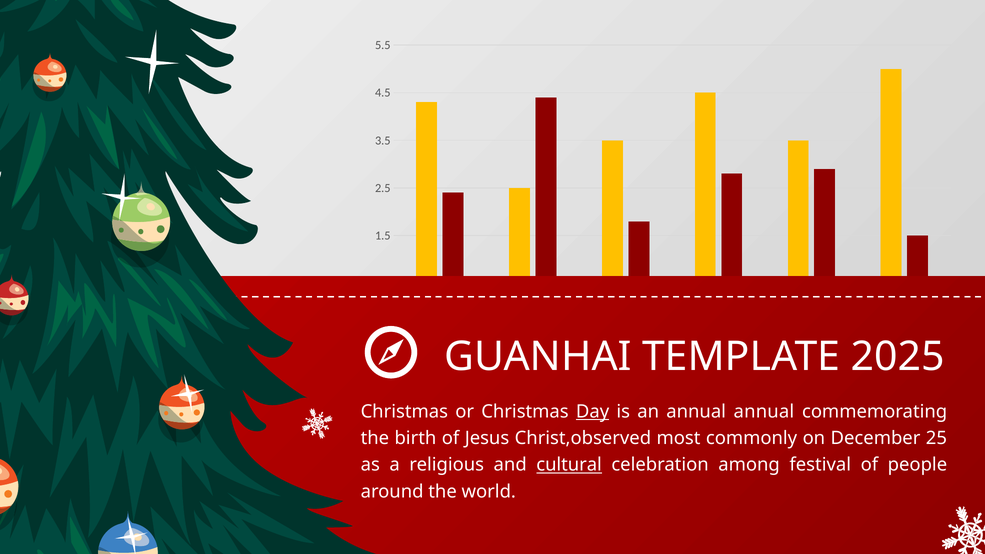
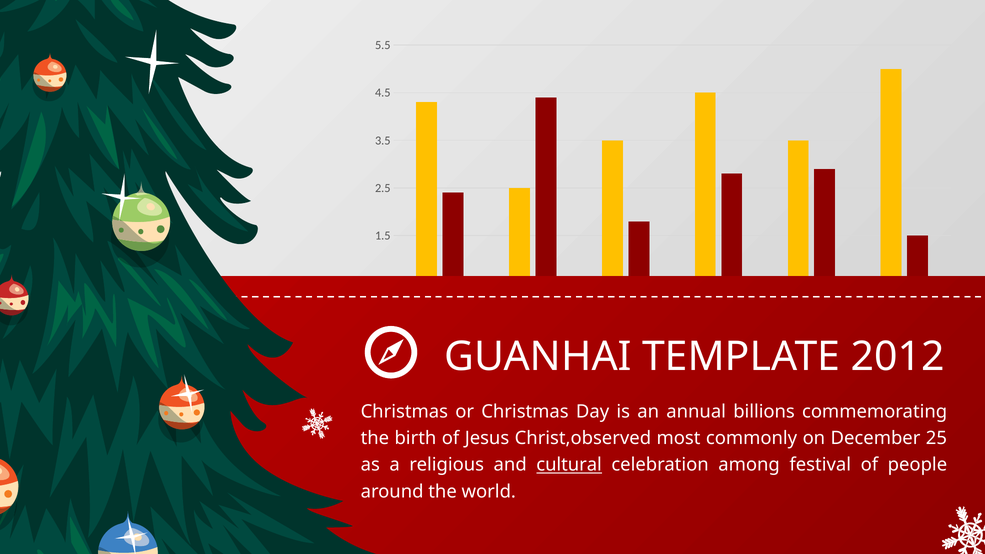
2025: 2025 -> 2012 (898, 357)
Day underline: present -> none (593, 412)
annual annual: annual -> billions (764, 412)
